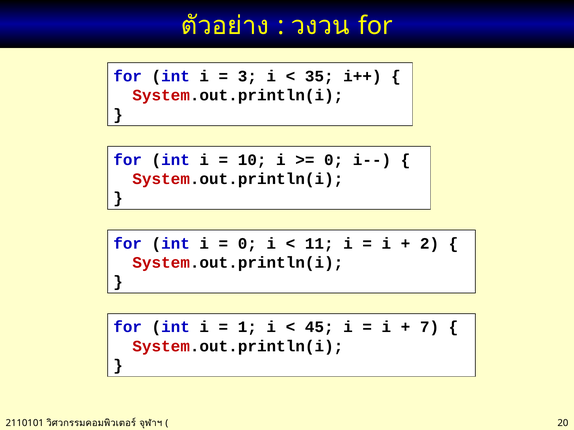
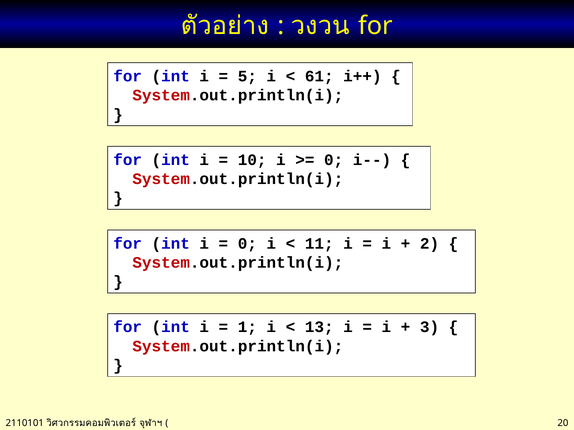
3: 3 -> 5 (247, 76)
35: 35 -> 61 (319, 76)
45: 45 -> 13 (319, 327)
7: 7 -> 3 (430, 327)
